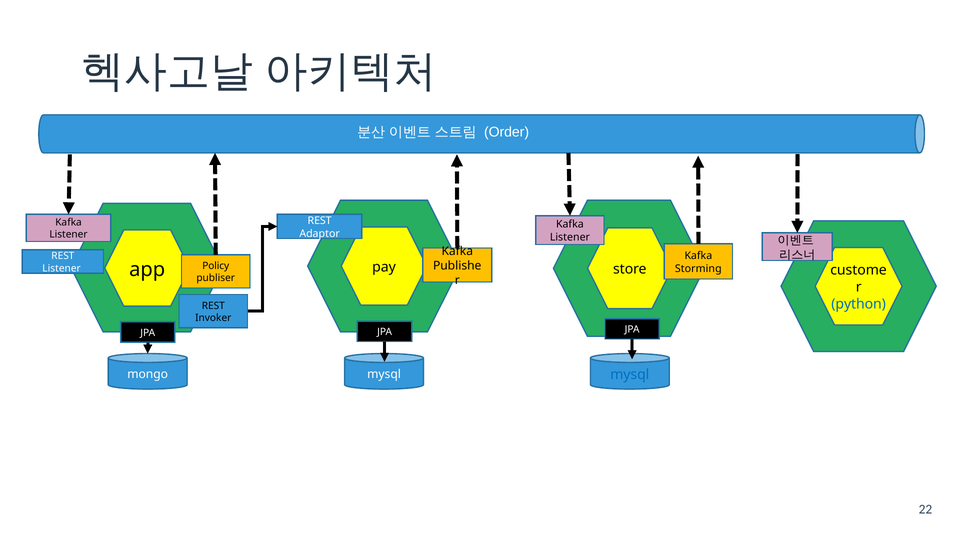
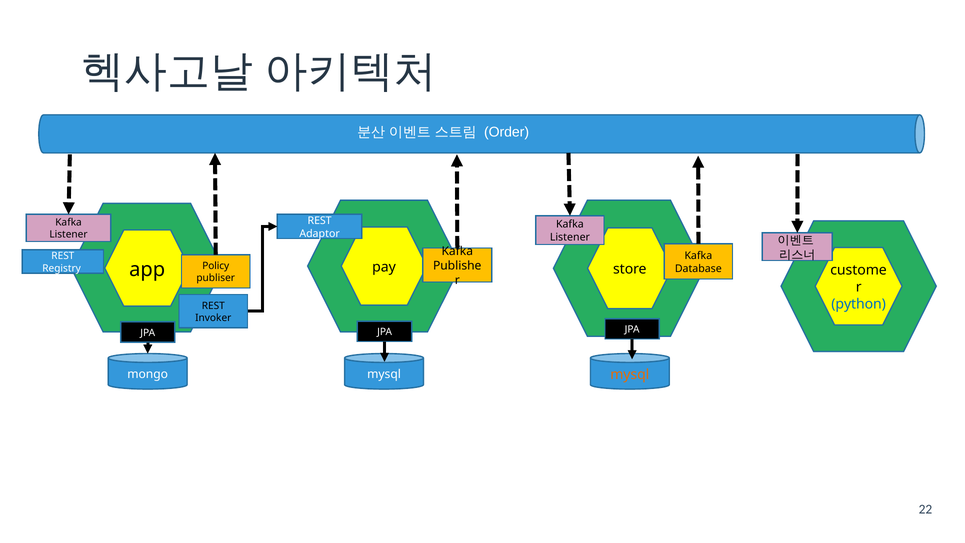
Listener: Listener -> Registry (62, 268)
Storming: Storming -> Database (698, 268)
mysql colour: blue -> orange (630, 374)
